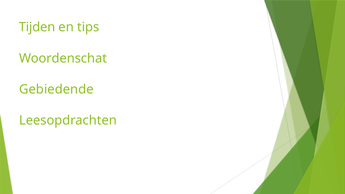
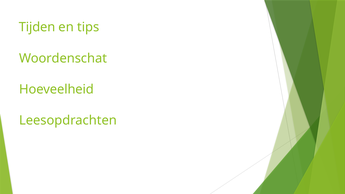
Gebiedende: Gebiedende -> Hoeveelheid (56, 89)
